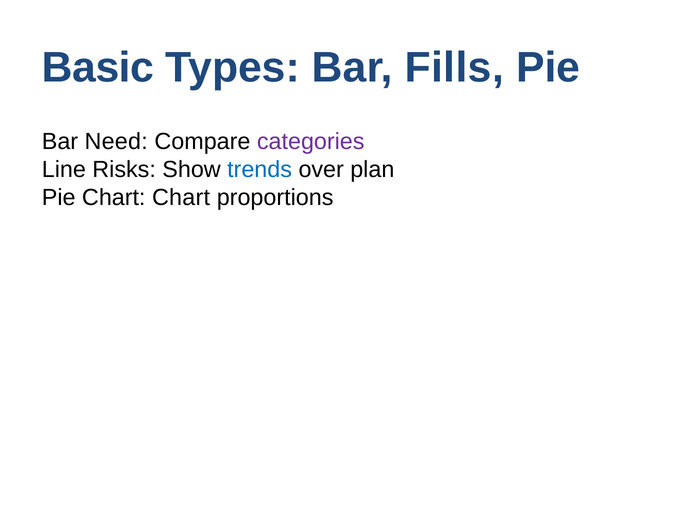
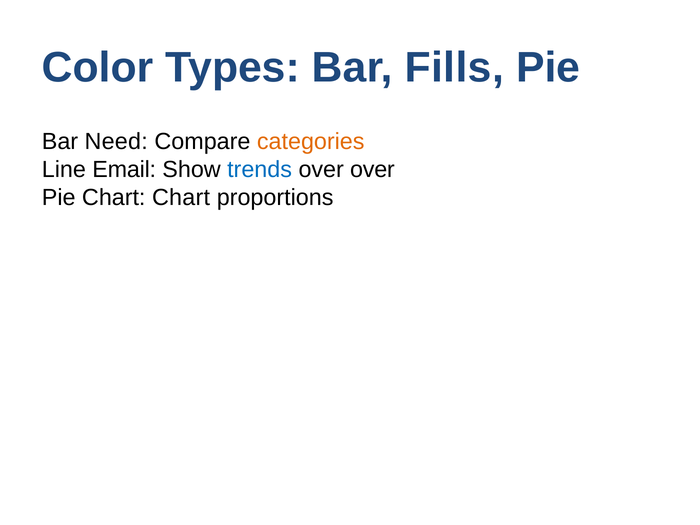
Basic: Basic -> Color (98, 68)
categories colour: purple -> orange (311, 142)
Risks: Risks -> Email (124, 170)
over plan: plan -> over (372, 170)
